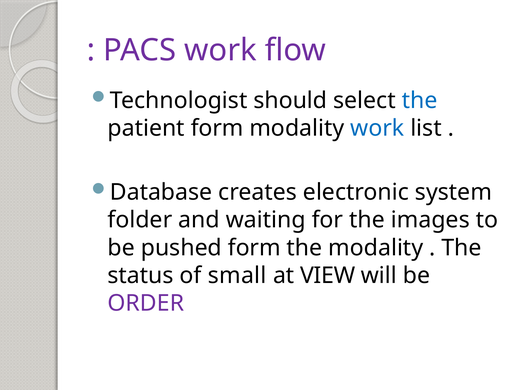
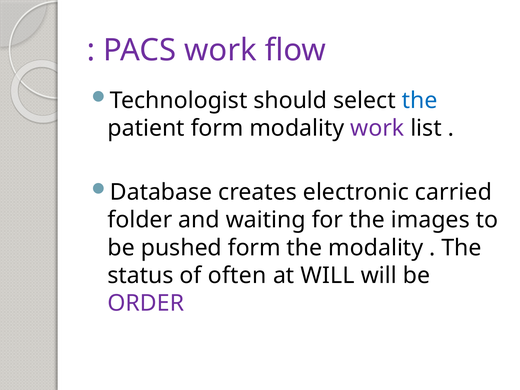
work colour: blue -> purple (377, 128)
system: system -> carried (453, 192)
small: small -> often (237, 276)
at VIEW: VIEW -> WILL (327, 276)
